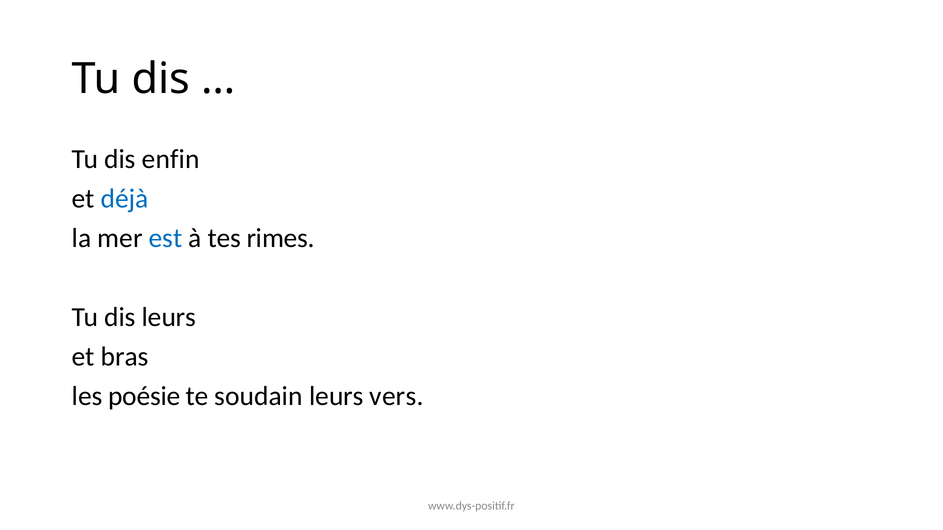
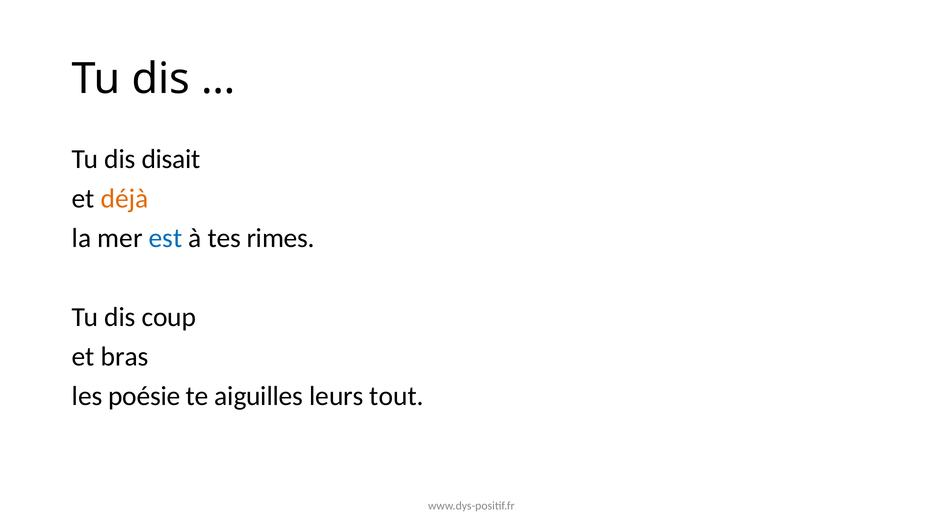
enfin: enfin -> disait (171, 159)
déjà colour: blue -> orange (125, 199)
dis leurs: leurs -> coup (169, 318)
soudain: soudain -> aiguilles (259, 397)
vers: vers -> tout (397, 397)
